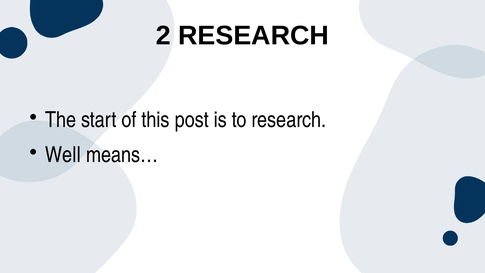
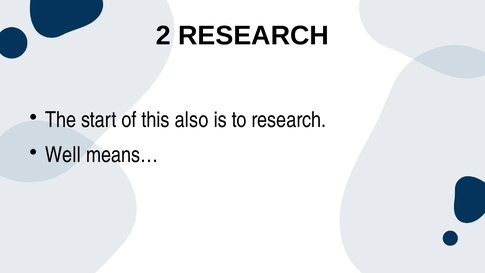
post: post -> also (192, 120)
